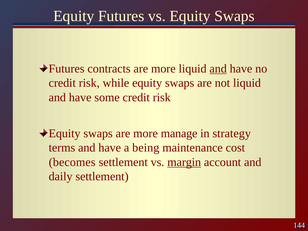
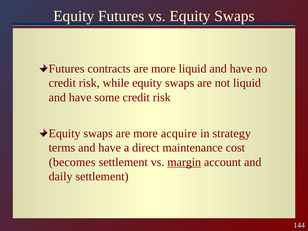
and underline: present -> none (218, 69)
manage: manage -> acquire (179, 133)
being: being -> direct (146, 148)
